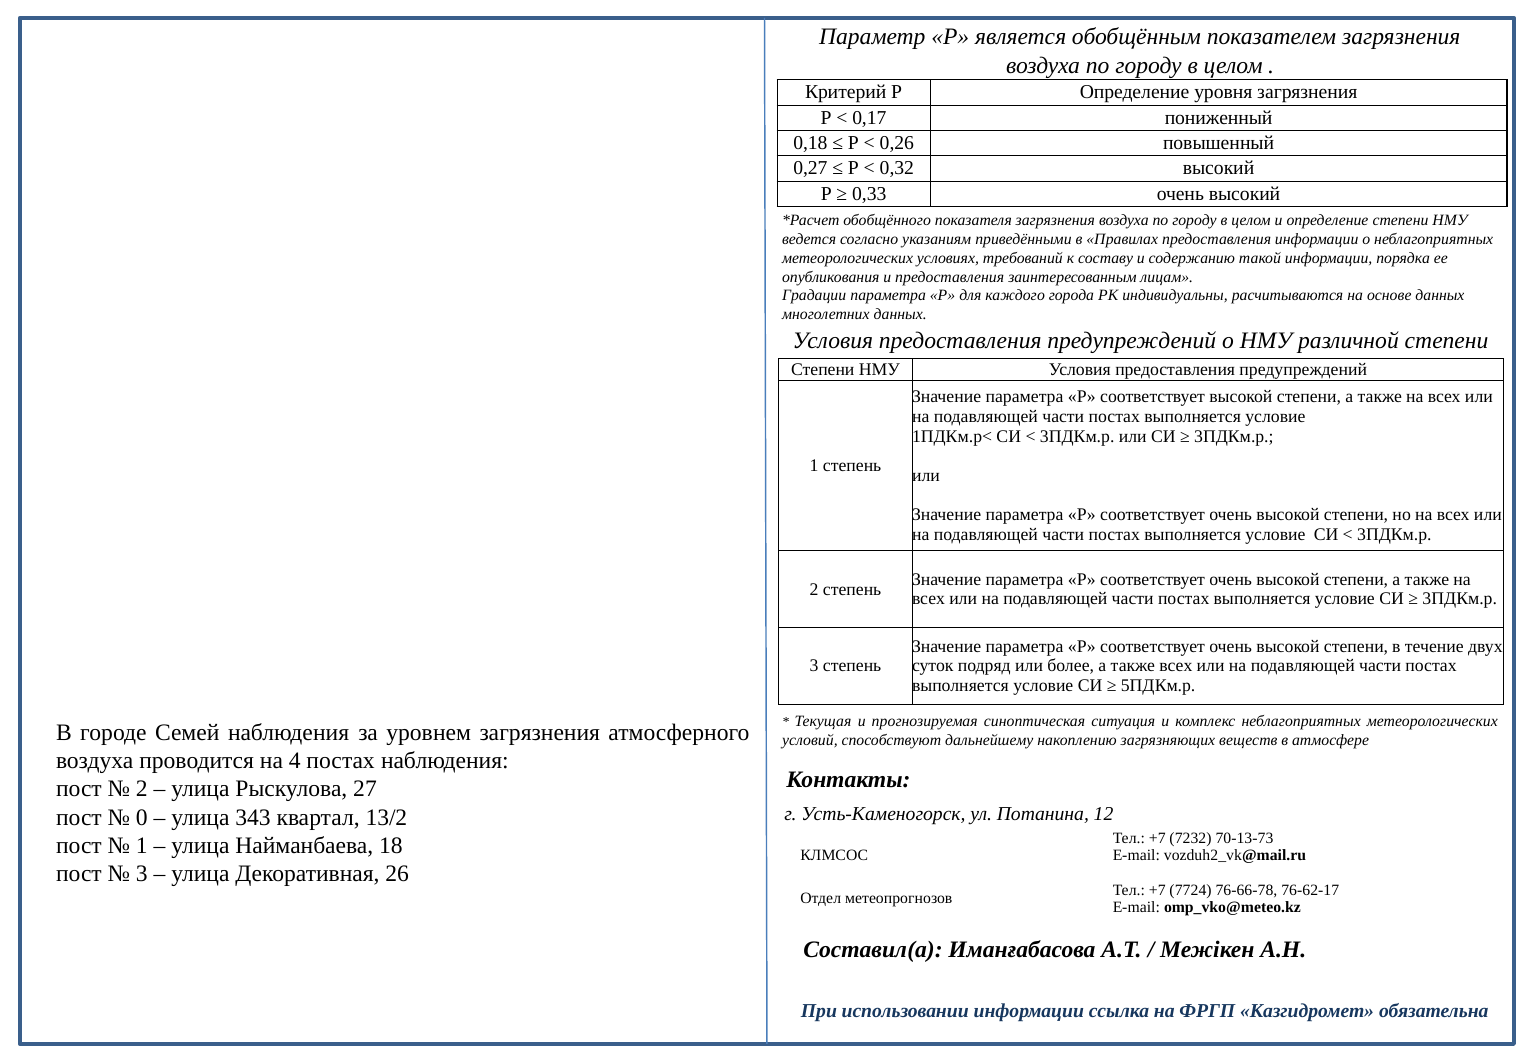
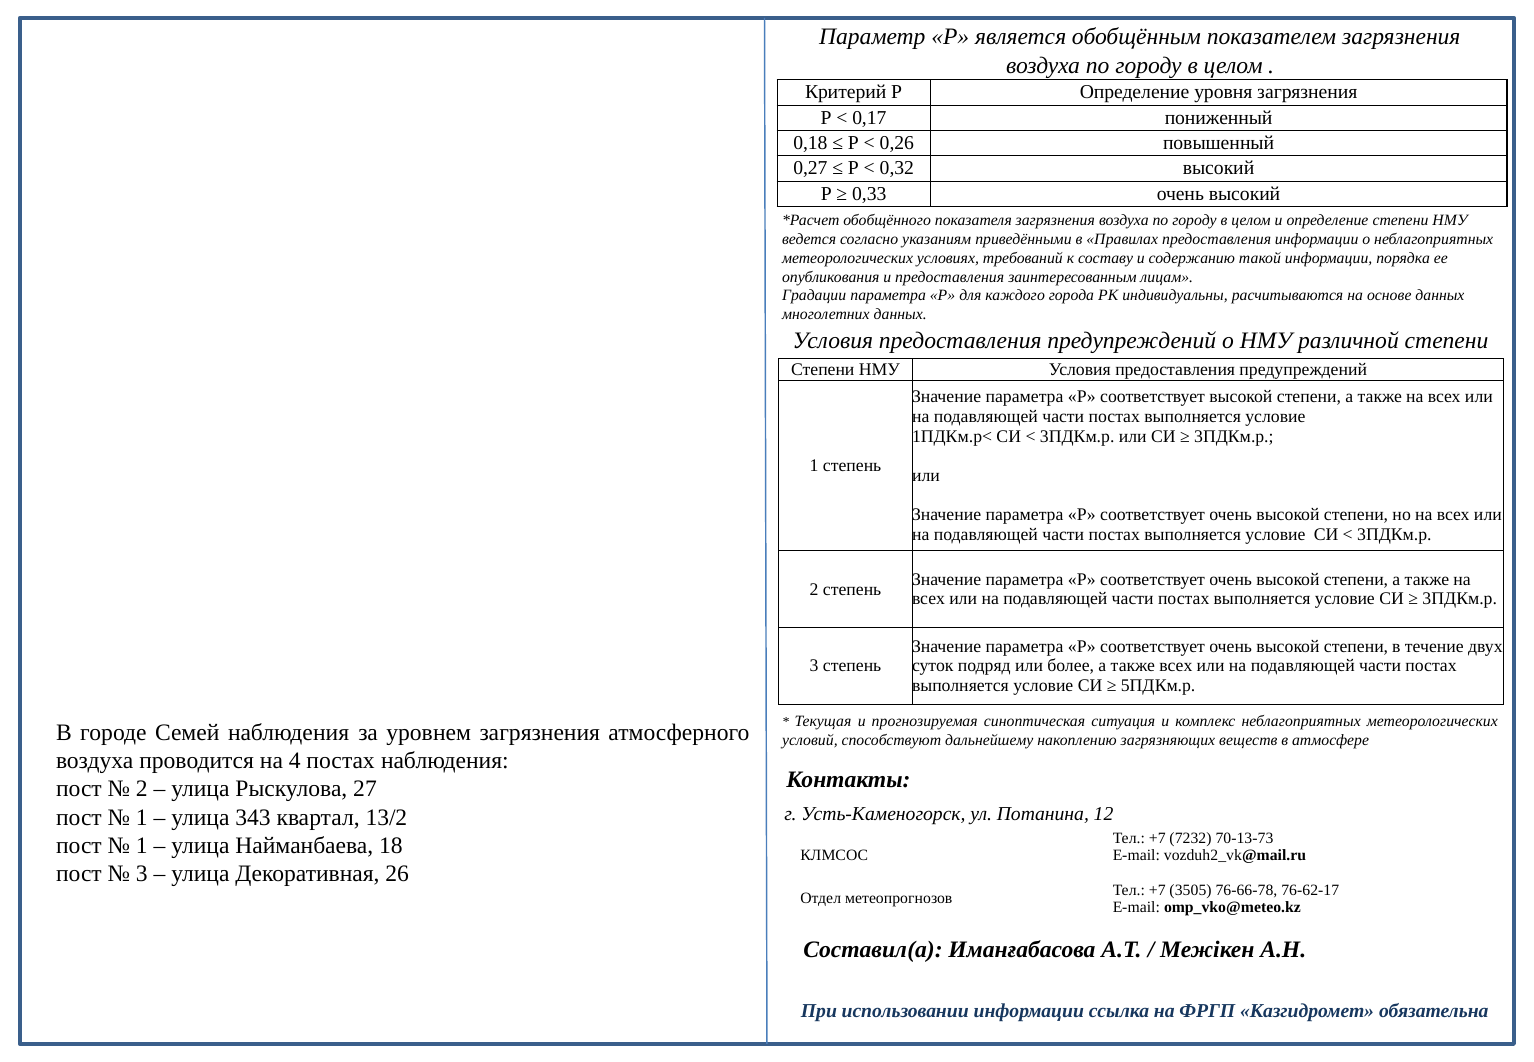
0: 0 -> 1 (142, 817)
7724: 7724 -> 3505 (1191, 890)
